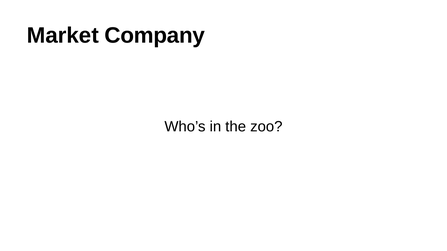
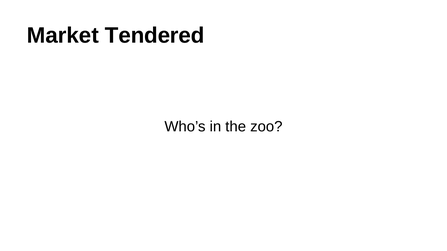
Company: Company -> Tendered (155, 36)
